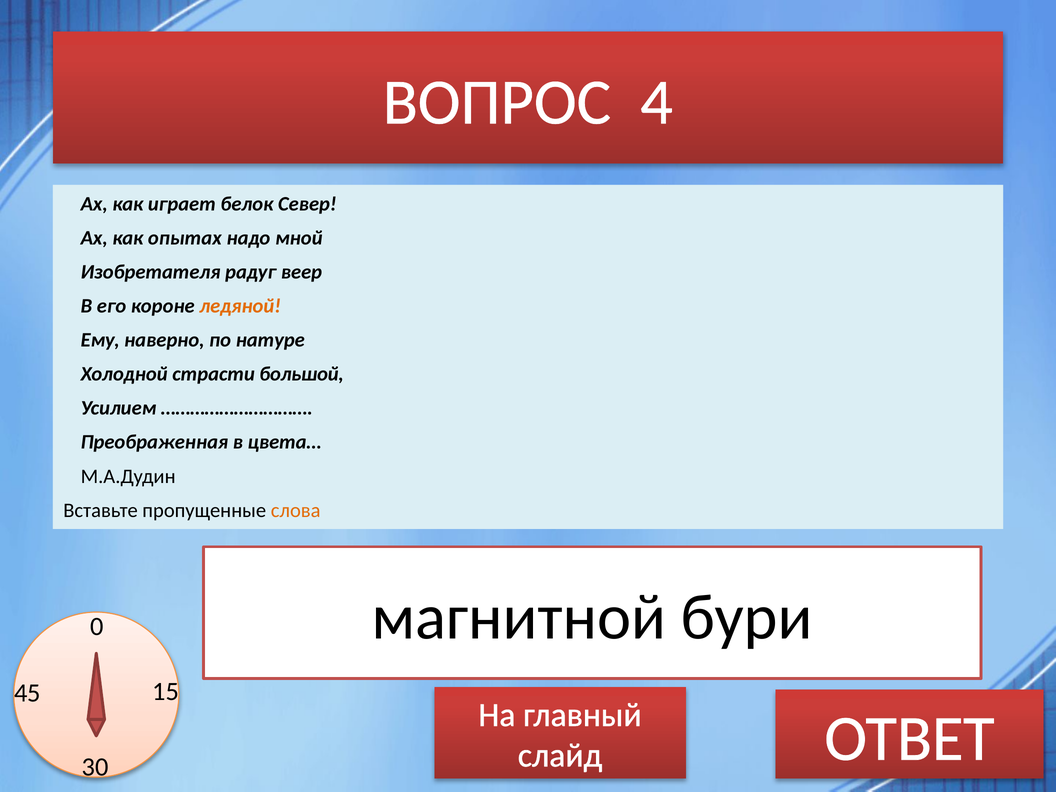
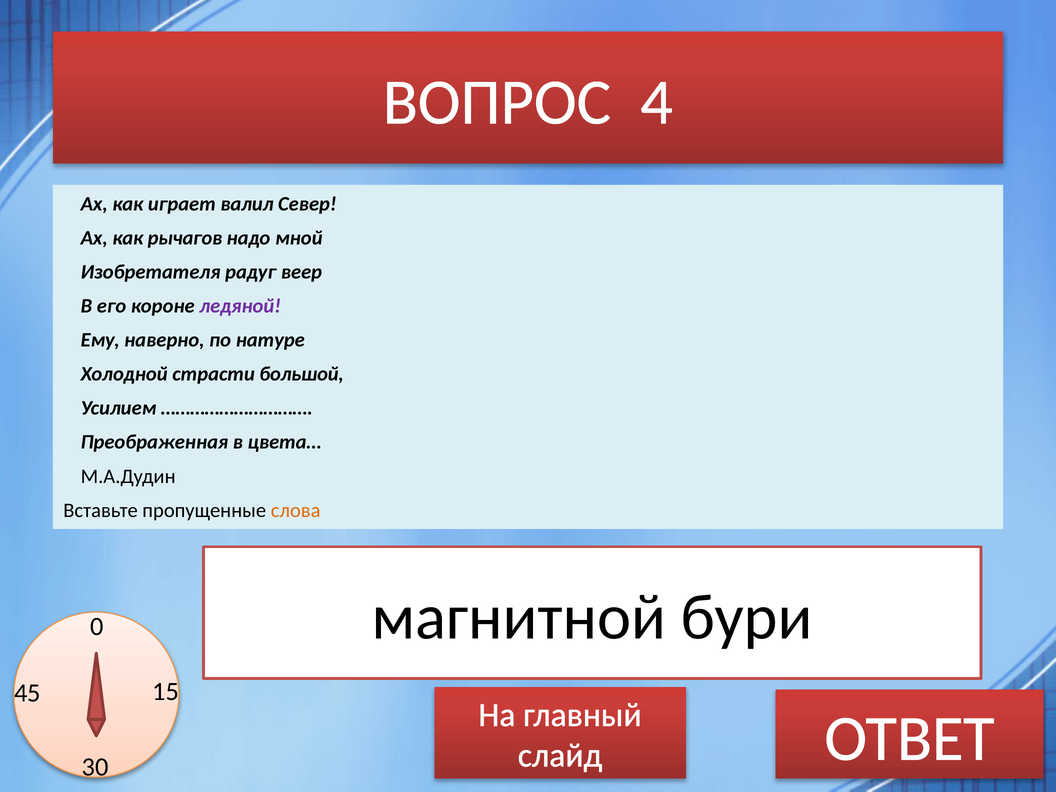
белок: белок -> валил (247, 204)
опытах: опытах -> рычагов (185, 238)
ледяной colour: orange -> purple (240, 306)
